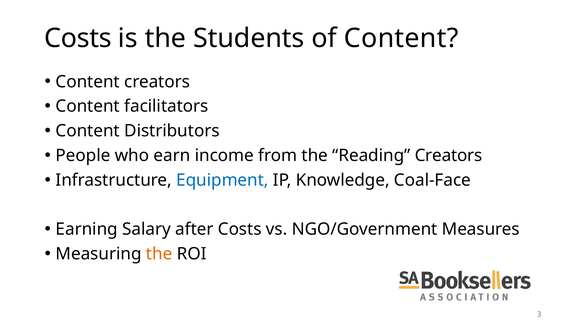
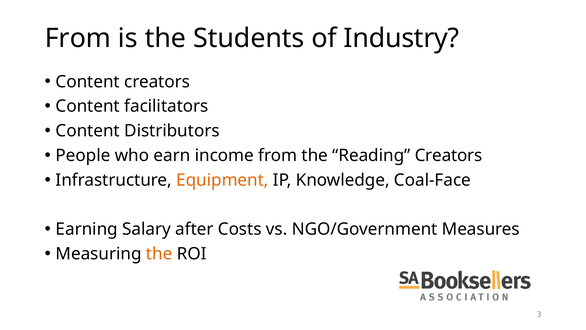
Costs: Costs -> From (78, 38)
of Content: Content -> Industry (401, 38)
Equipment colour: blue -> orange (222, 180)
